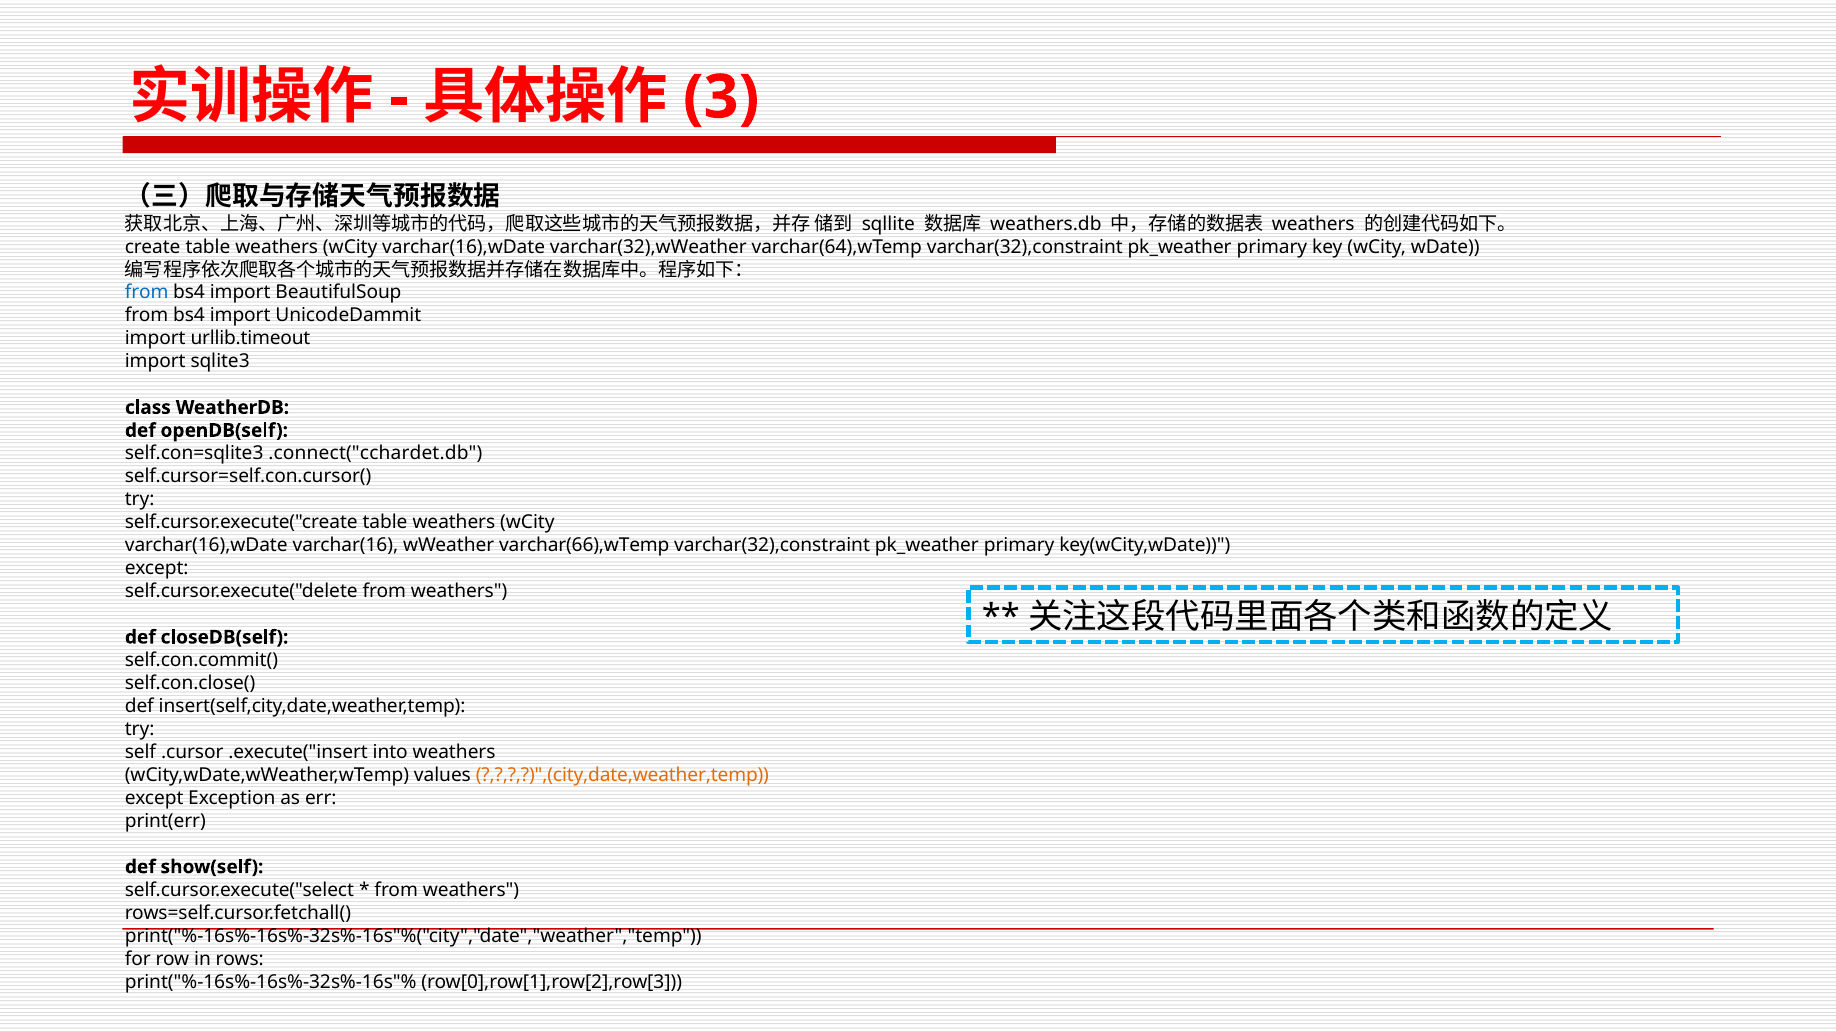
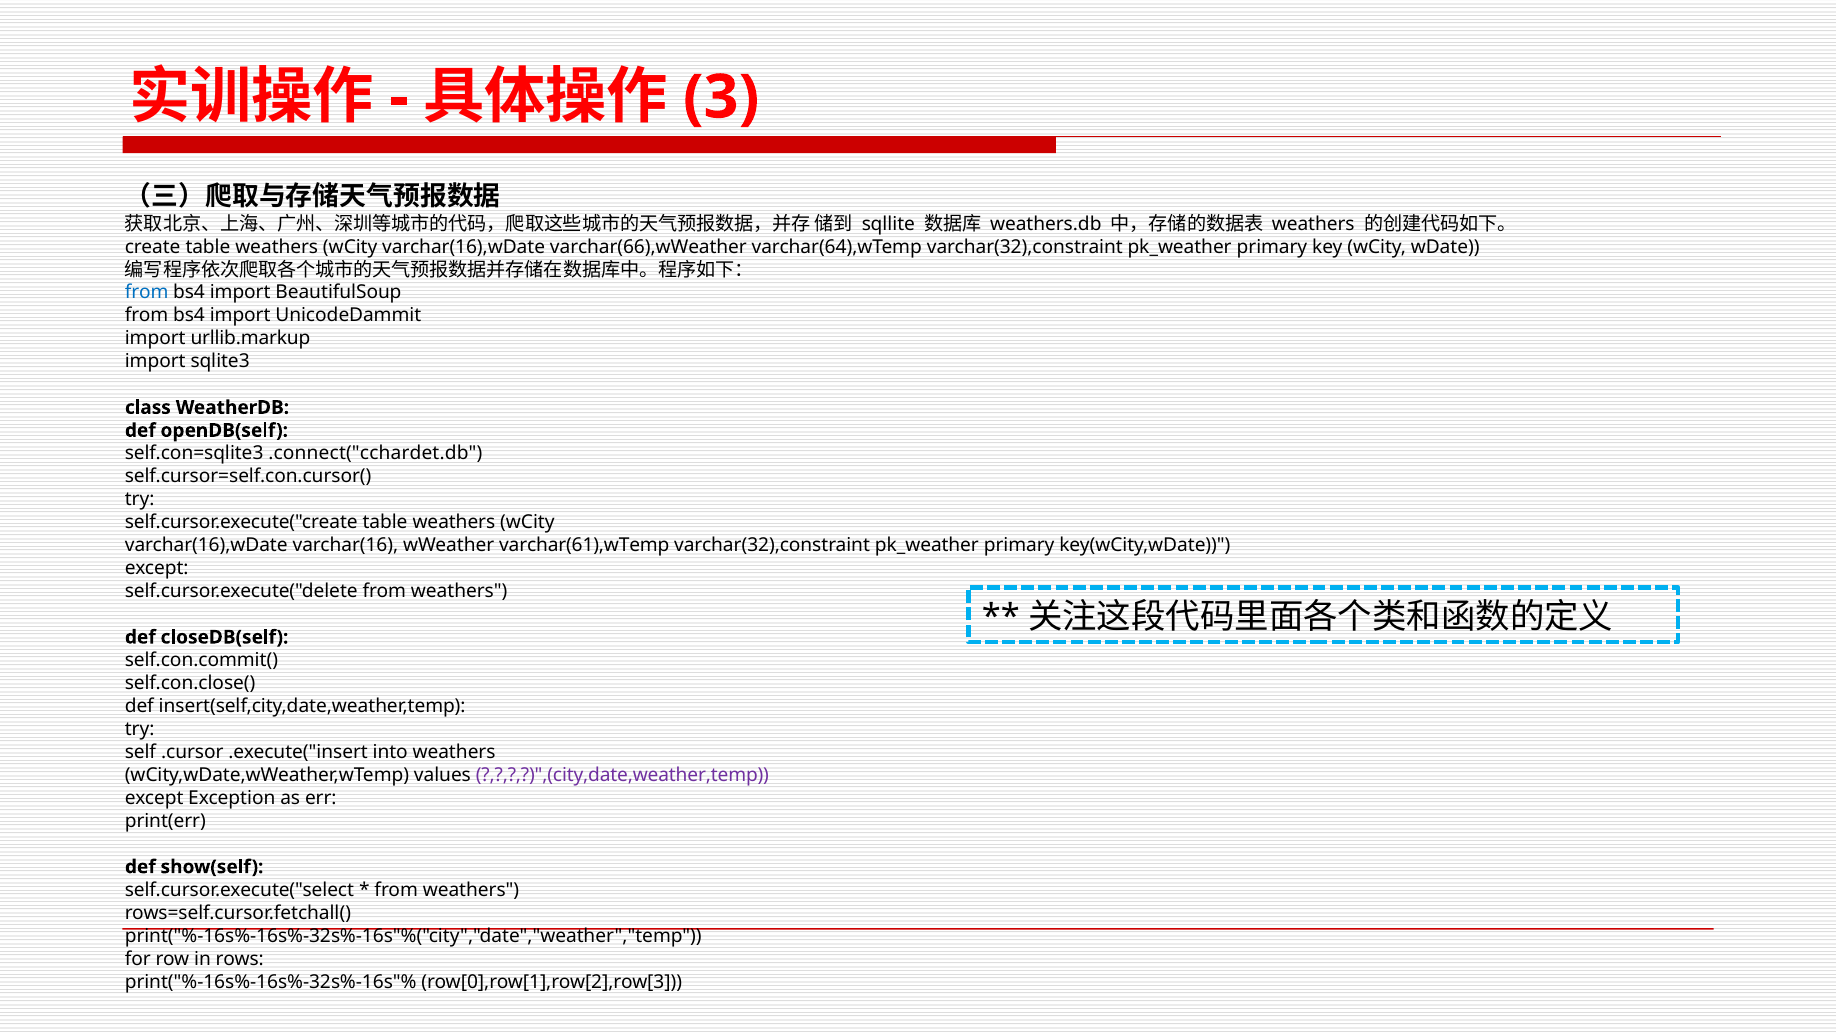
varchar(32),wWeather: varchar(32),wWeather -> varchar(66),wWeather (648, 247)
urllib.timeout: urllib.timeout -> urllib.markup (250, 339)
varchar(66),wTemp: varchar(66),wTemp -> varchar(61),wTemp (584, 546)
?,?,?,?)",(city,date,weather,temp colour: orange -> purple (622, 776)
